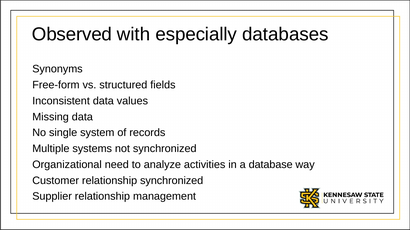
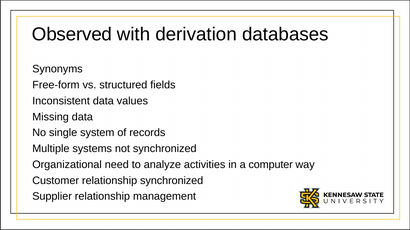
especially: especially -> derivation (196, 34)
database: database -> computer (271, 165)
